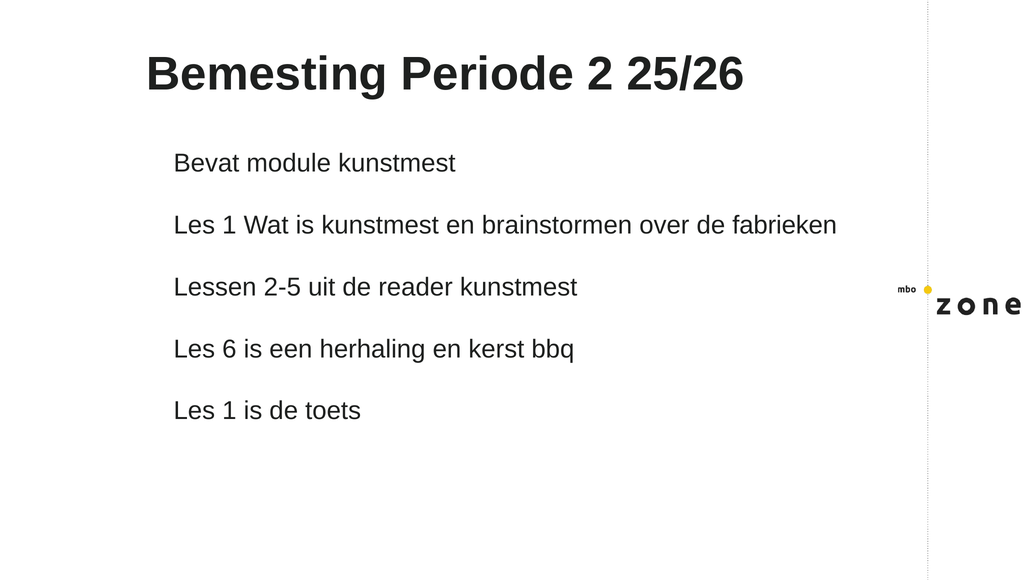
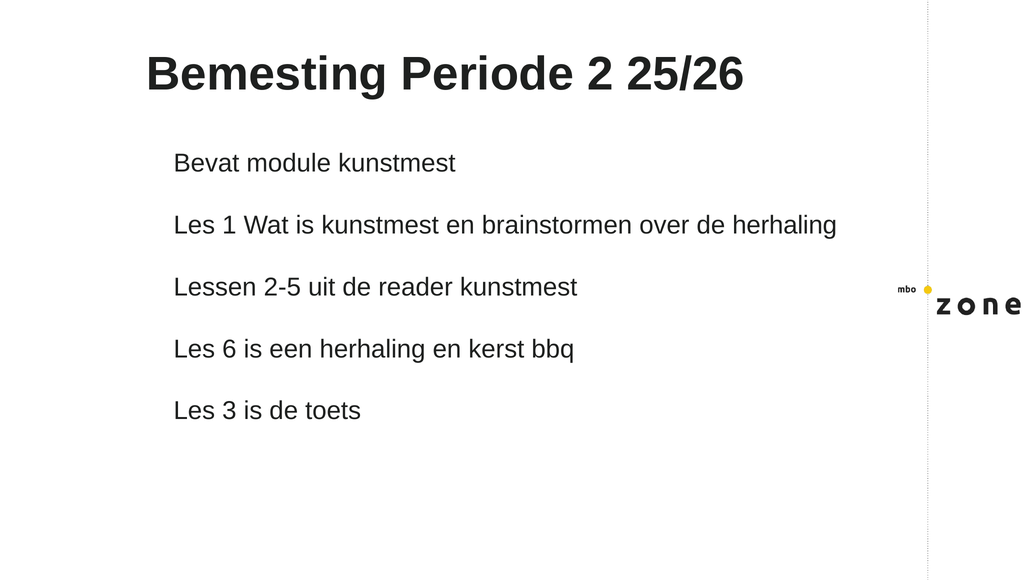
de fabrieken: fabrieken -> herhaling (785, 225)
1: 1 -> 3 (229, 411)
